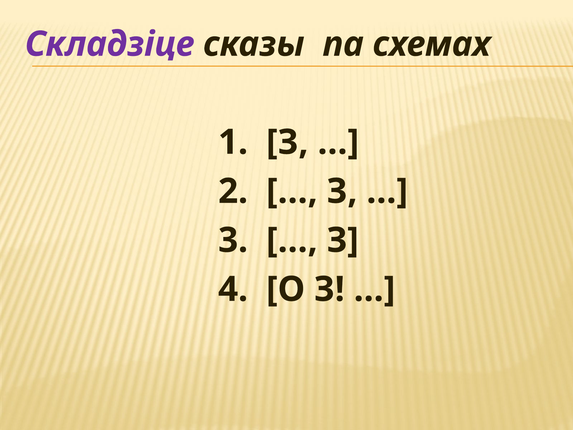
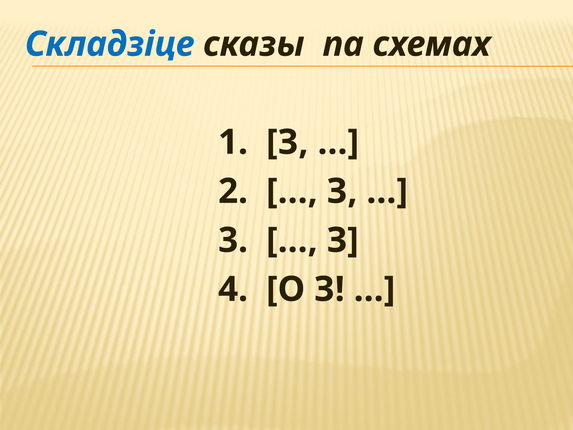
Складзіце colour: purple -> blue (109, 44)
